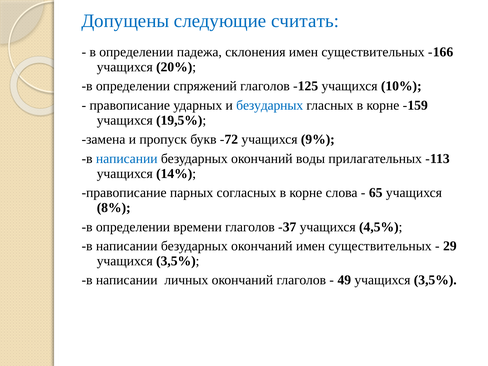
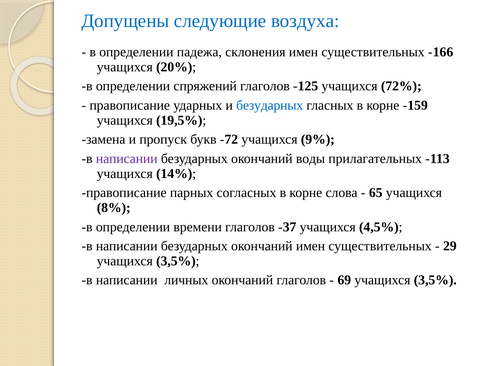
считать: считать -> воздуха (305, 21)
10%: 10% -> 72% (401, 86)
написании colour: blue -> purple (127, 159)
49: 49 -> 69 (344, 280)
